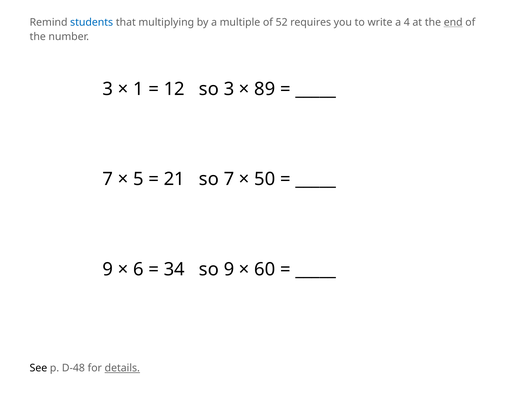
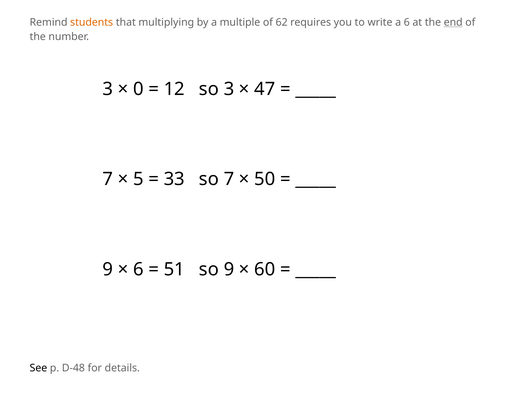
students colour: blue -> orange (92, 22)
52: 52 -> 62 (282, 22)
a 4: 4 -> 6 (407, 22)
1: 1 -> 0 (138, 89)
89: 89 -> 47 (265, 89)
21: 21 -> 33 (174, 179)
34: 34 -> 51 (174, 269)
details underline: present -> none (122, 368)
